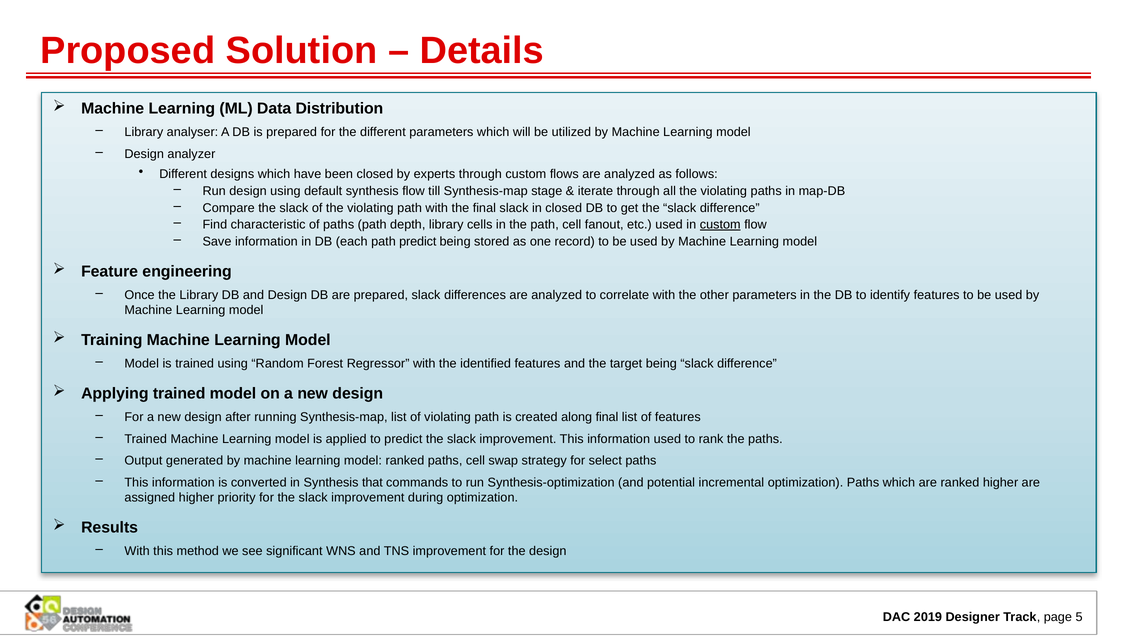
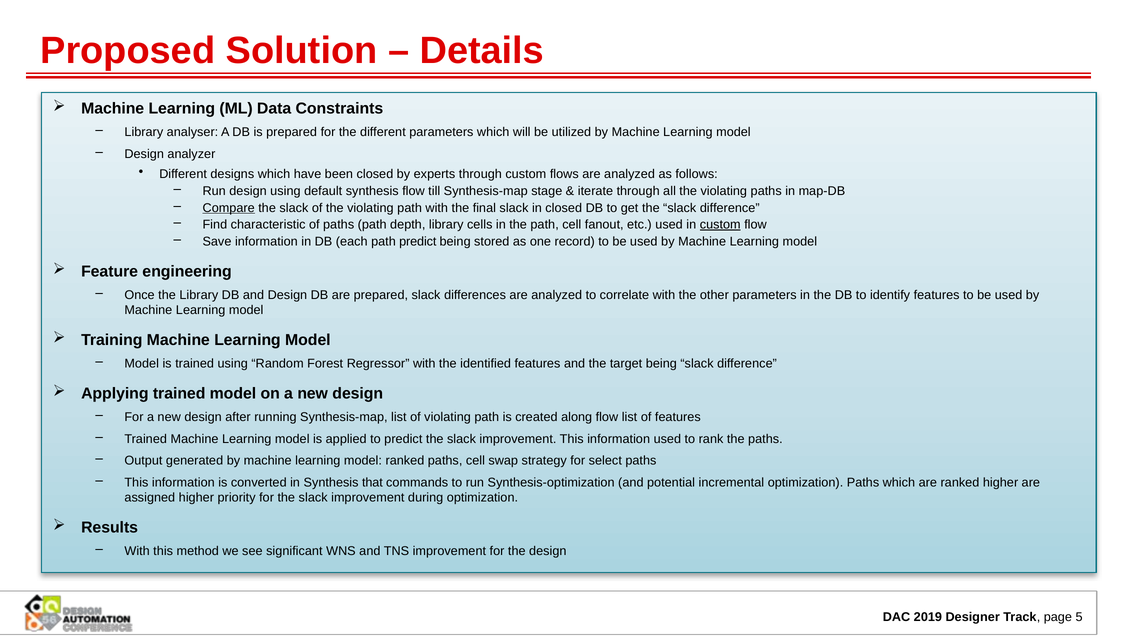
Distribution: Distribution -> Constraints (339, 109)
Compare underline: none -> present (229, 208)
along final: final -> flow (607, 417)
